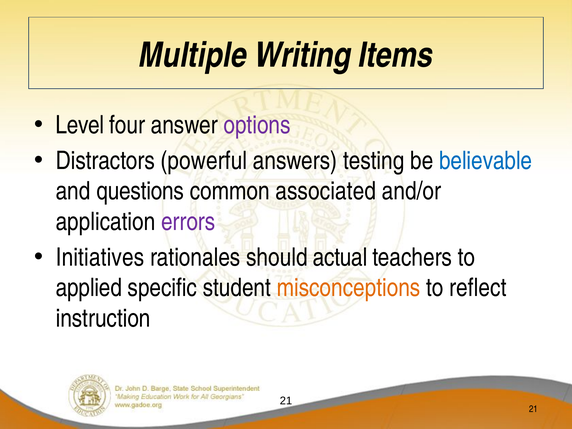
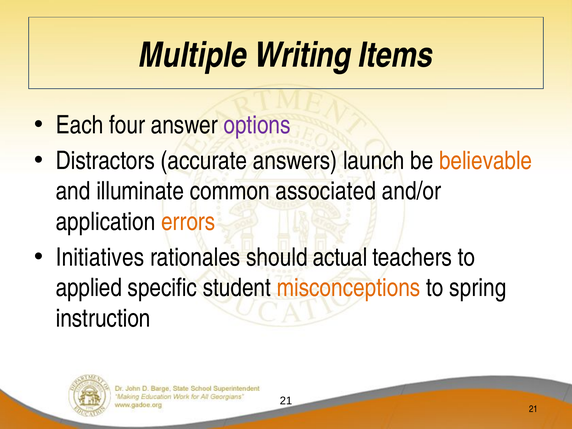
Level: Level -> Each (80, 125)
powerful: powerful -> accurate (204, 161)
testing: testing -> launch (374, 161)
believable colour: blue -> orange (486, 161)
questions: questions -> illuminate (140, 191)
errors colour: purple -> orange (188, 222)
reflect: reflect -> spring (478, 288)
